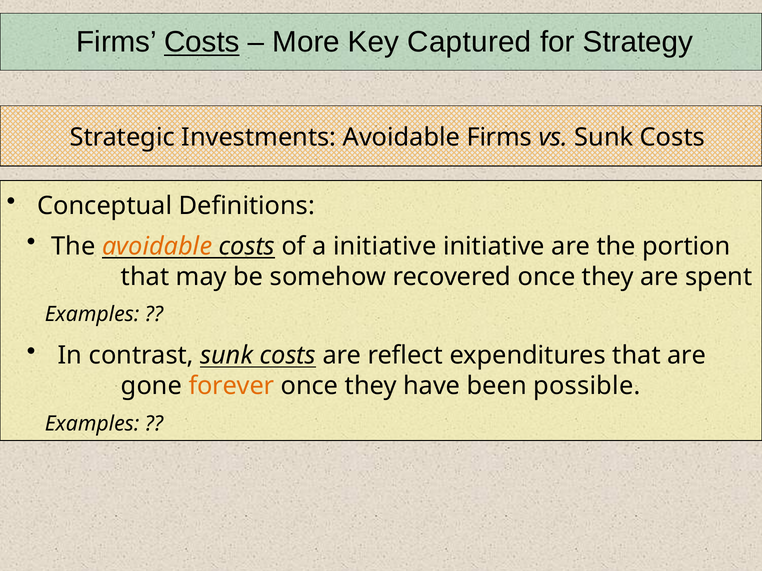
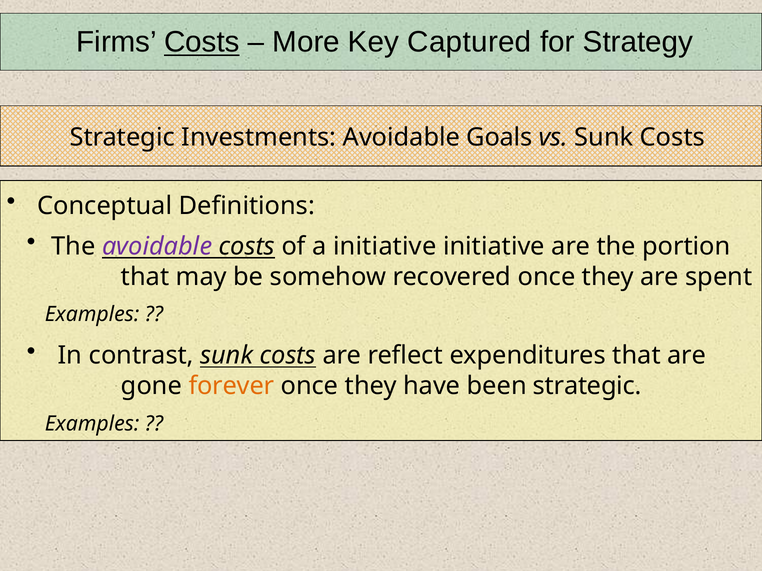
Avoidable Firms: Firms -> Goals (499, 138)
avoidable colour: orange -> purple (157, 246)
been possible: possible -> strategic (587, 386)
